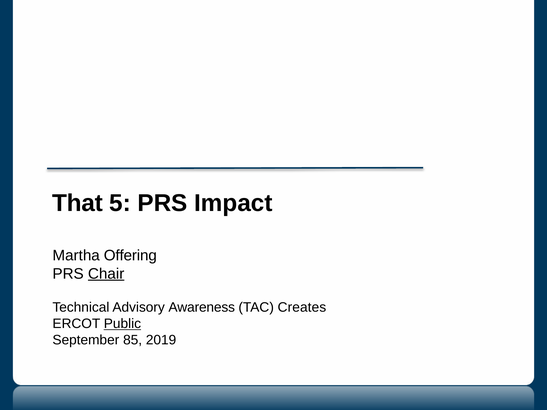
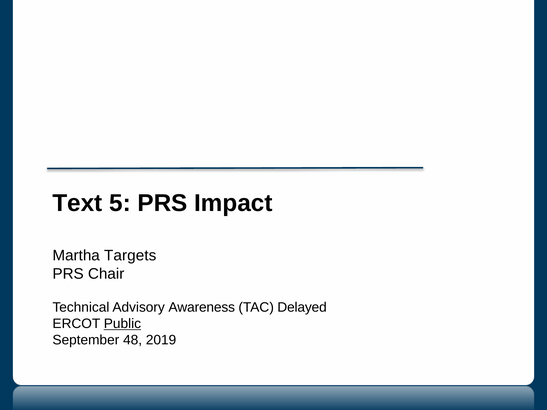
That: That -> Text (77, 203)
Offering: Offering -> Targets (130, 256)
Chair underline: present -> none (106, 274)
Creates: Creates -> Delayed (302, 308)
85: 85 -> 48 (133, 340)
